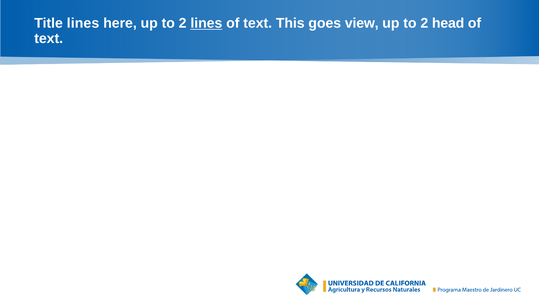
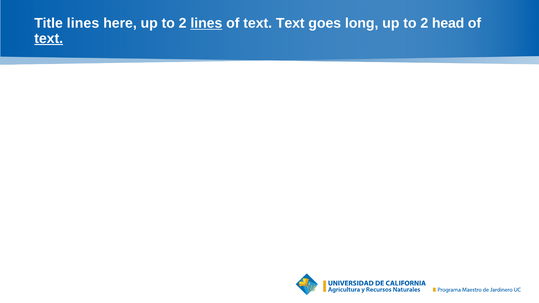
text This: This -> Text (290, 23)
view: view -> long (362, 23)
text underline: none -> present (49, 39)
